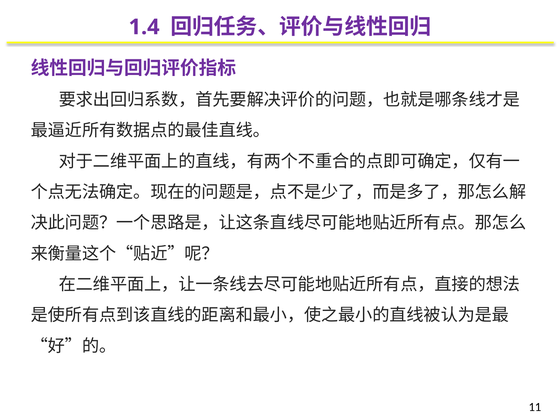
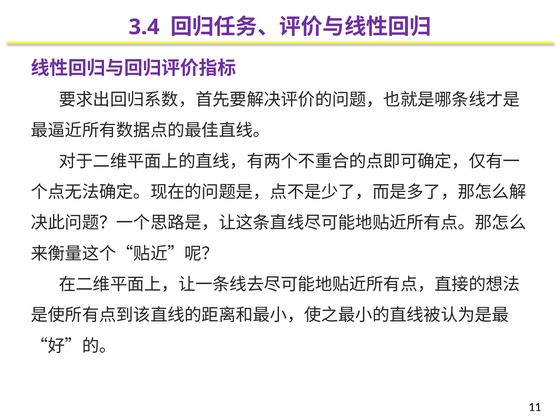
1.4: 1.4 -> 3.4 (144, 27)
